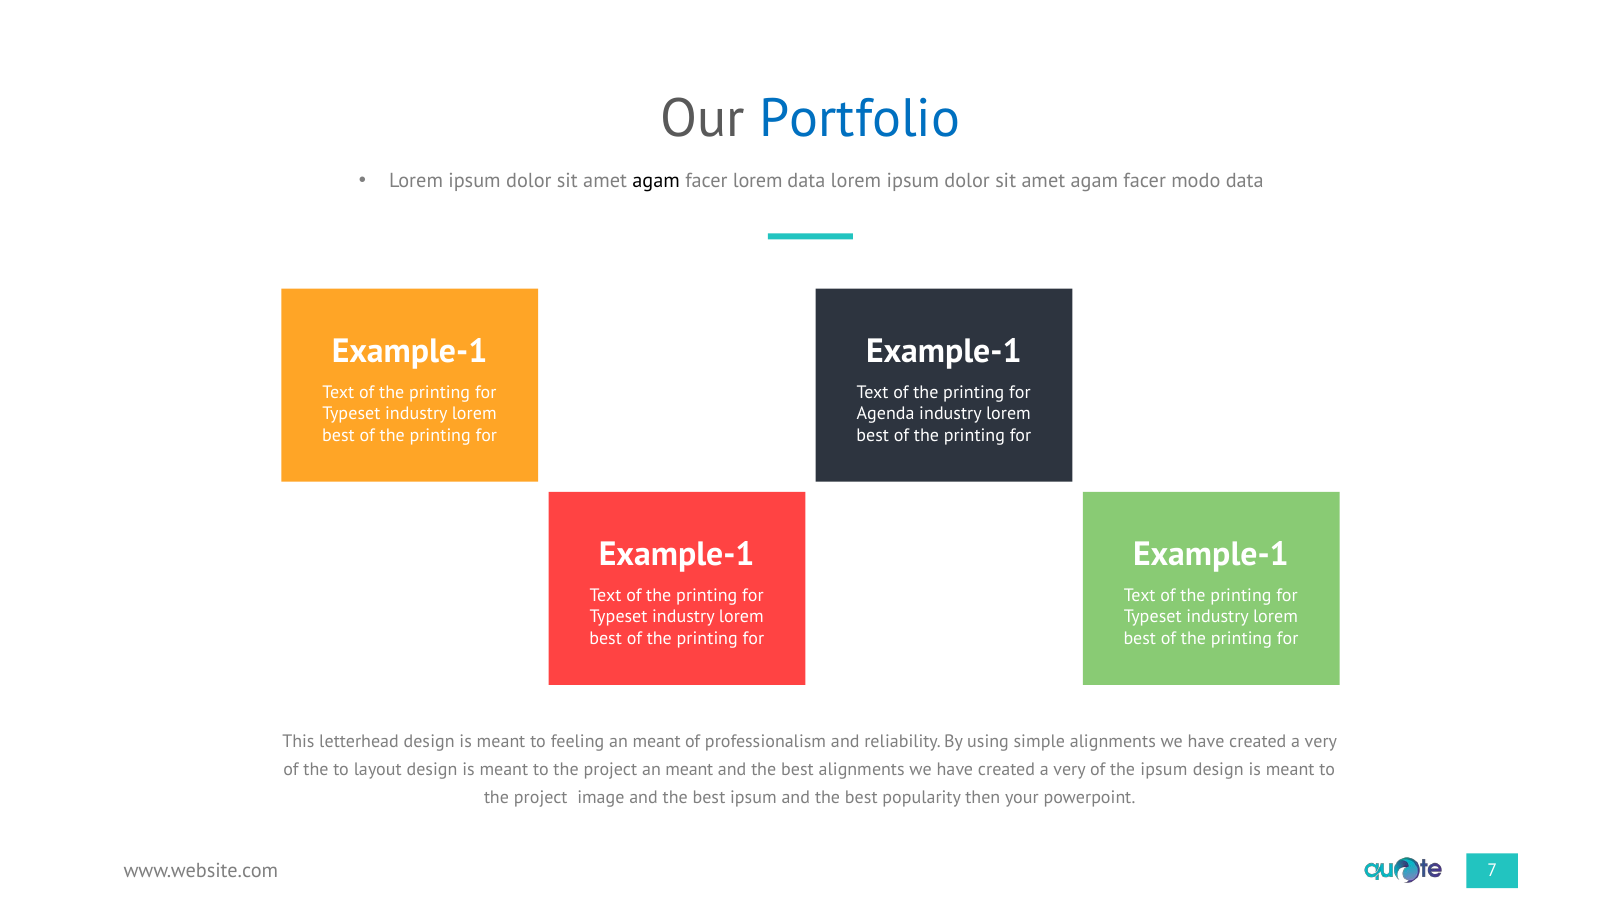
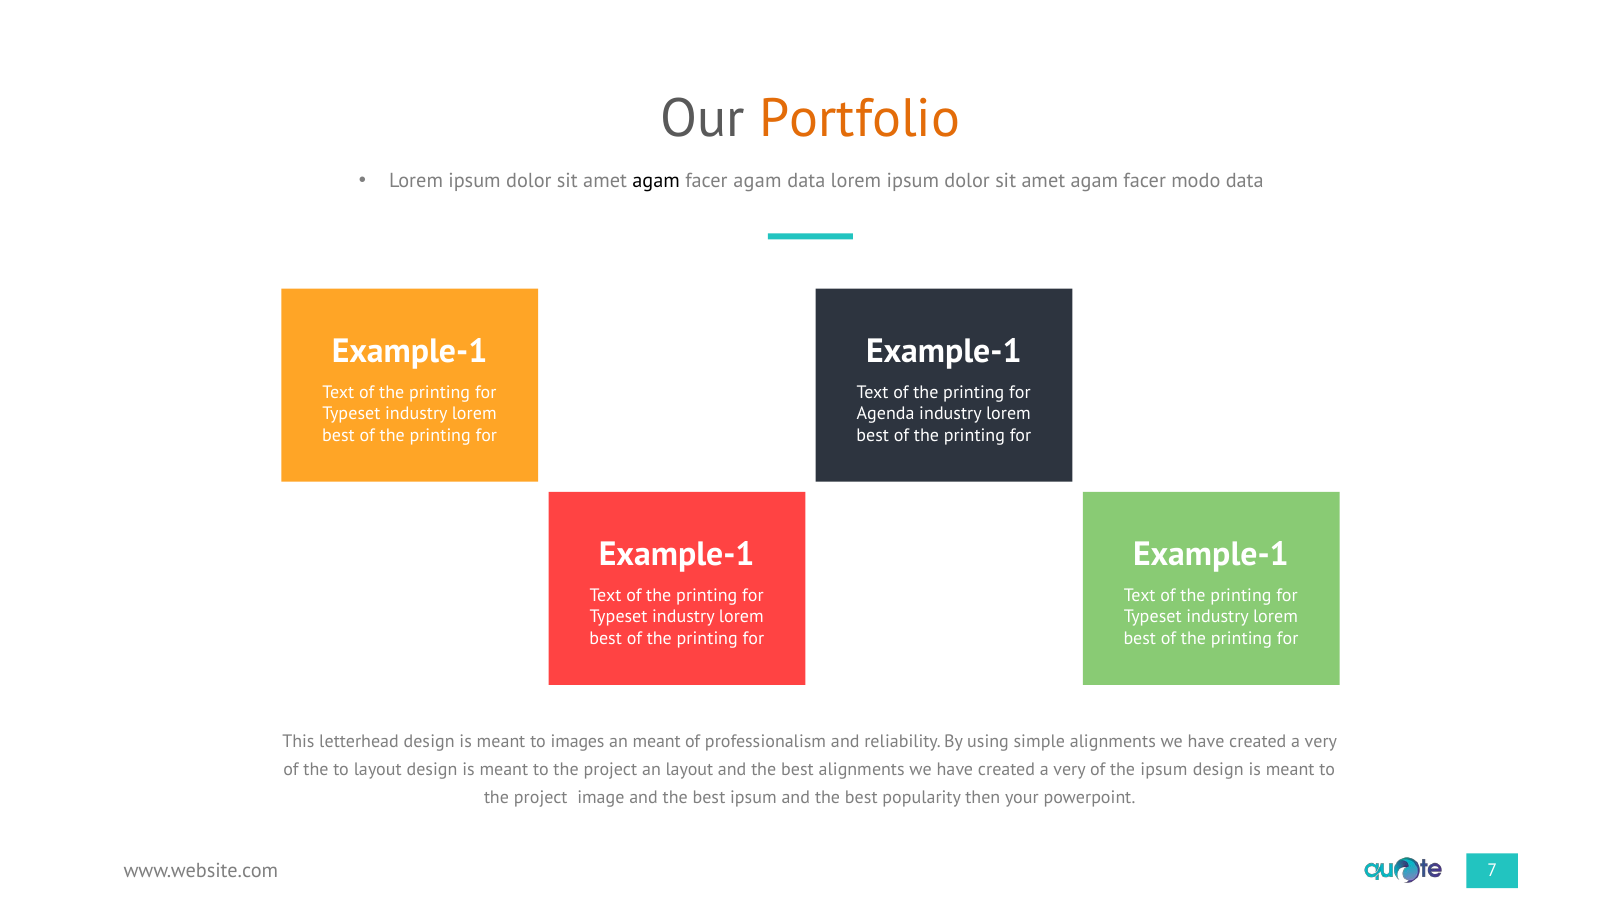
Portfolio colour: blue -> orange (860, 119)
facer lorem: lorem -> agam (757, 181)
feeling: feeling -> images (578, 741)
project an meant: meant -> layout (689, 769)
